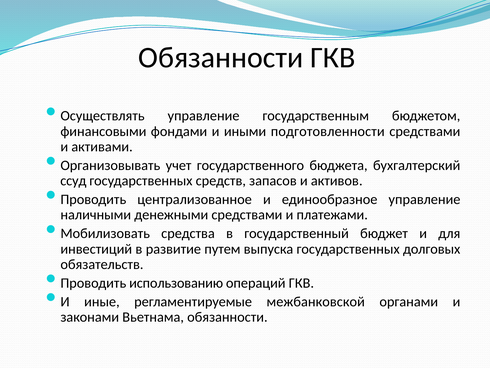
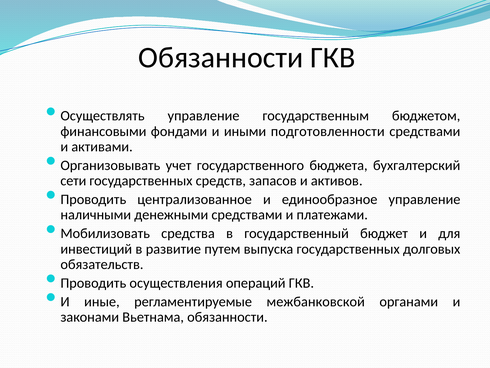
ссуд: ссуд -> сети (73, 181)
использованию: использованию -> осуществления (176, 283)
